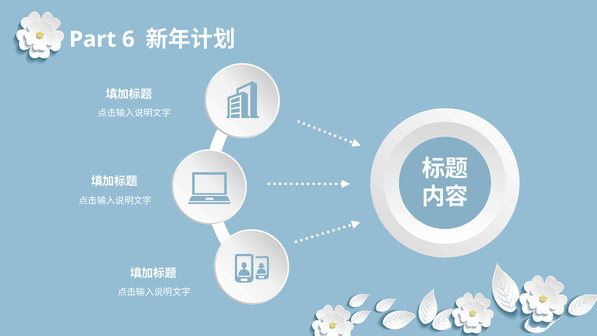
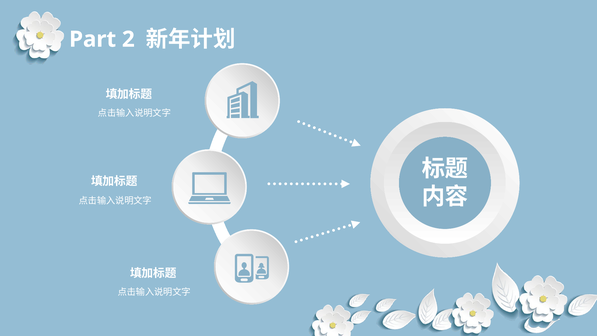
6: 6 -> 2 (128, 39)
